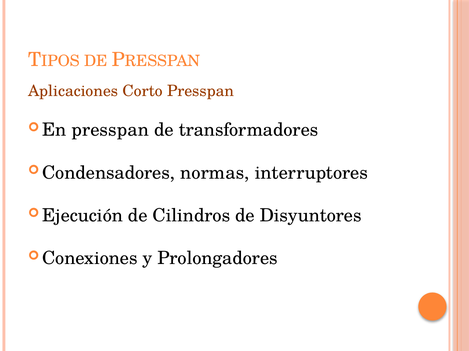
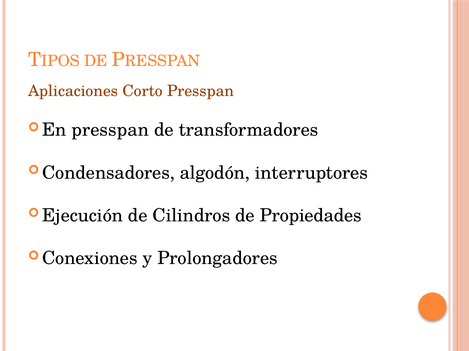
normas: normas -> algodón (215, 173)
Disyuntores: Disyuntores -> Propiedades (311, 216)
